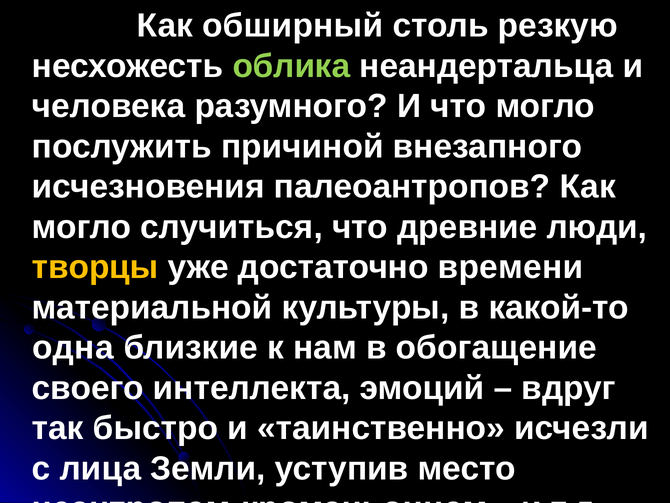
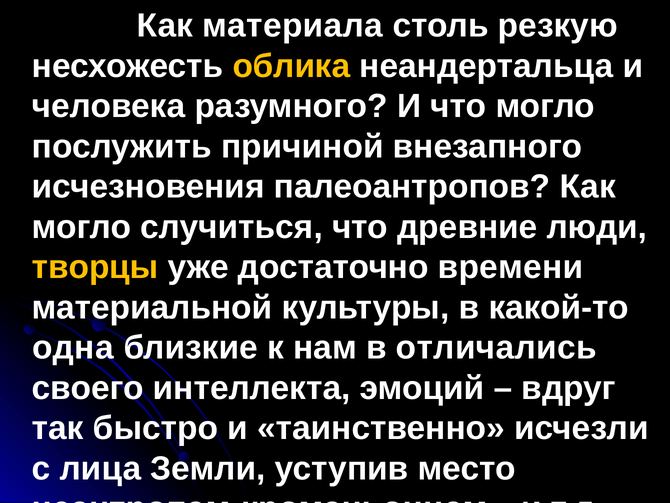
обширный: обширный -> материала (293, 26)
облика colour: light green -> yellow (291, 66)
обогащение: обогащение -> отличались (496, 347)
